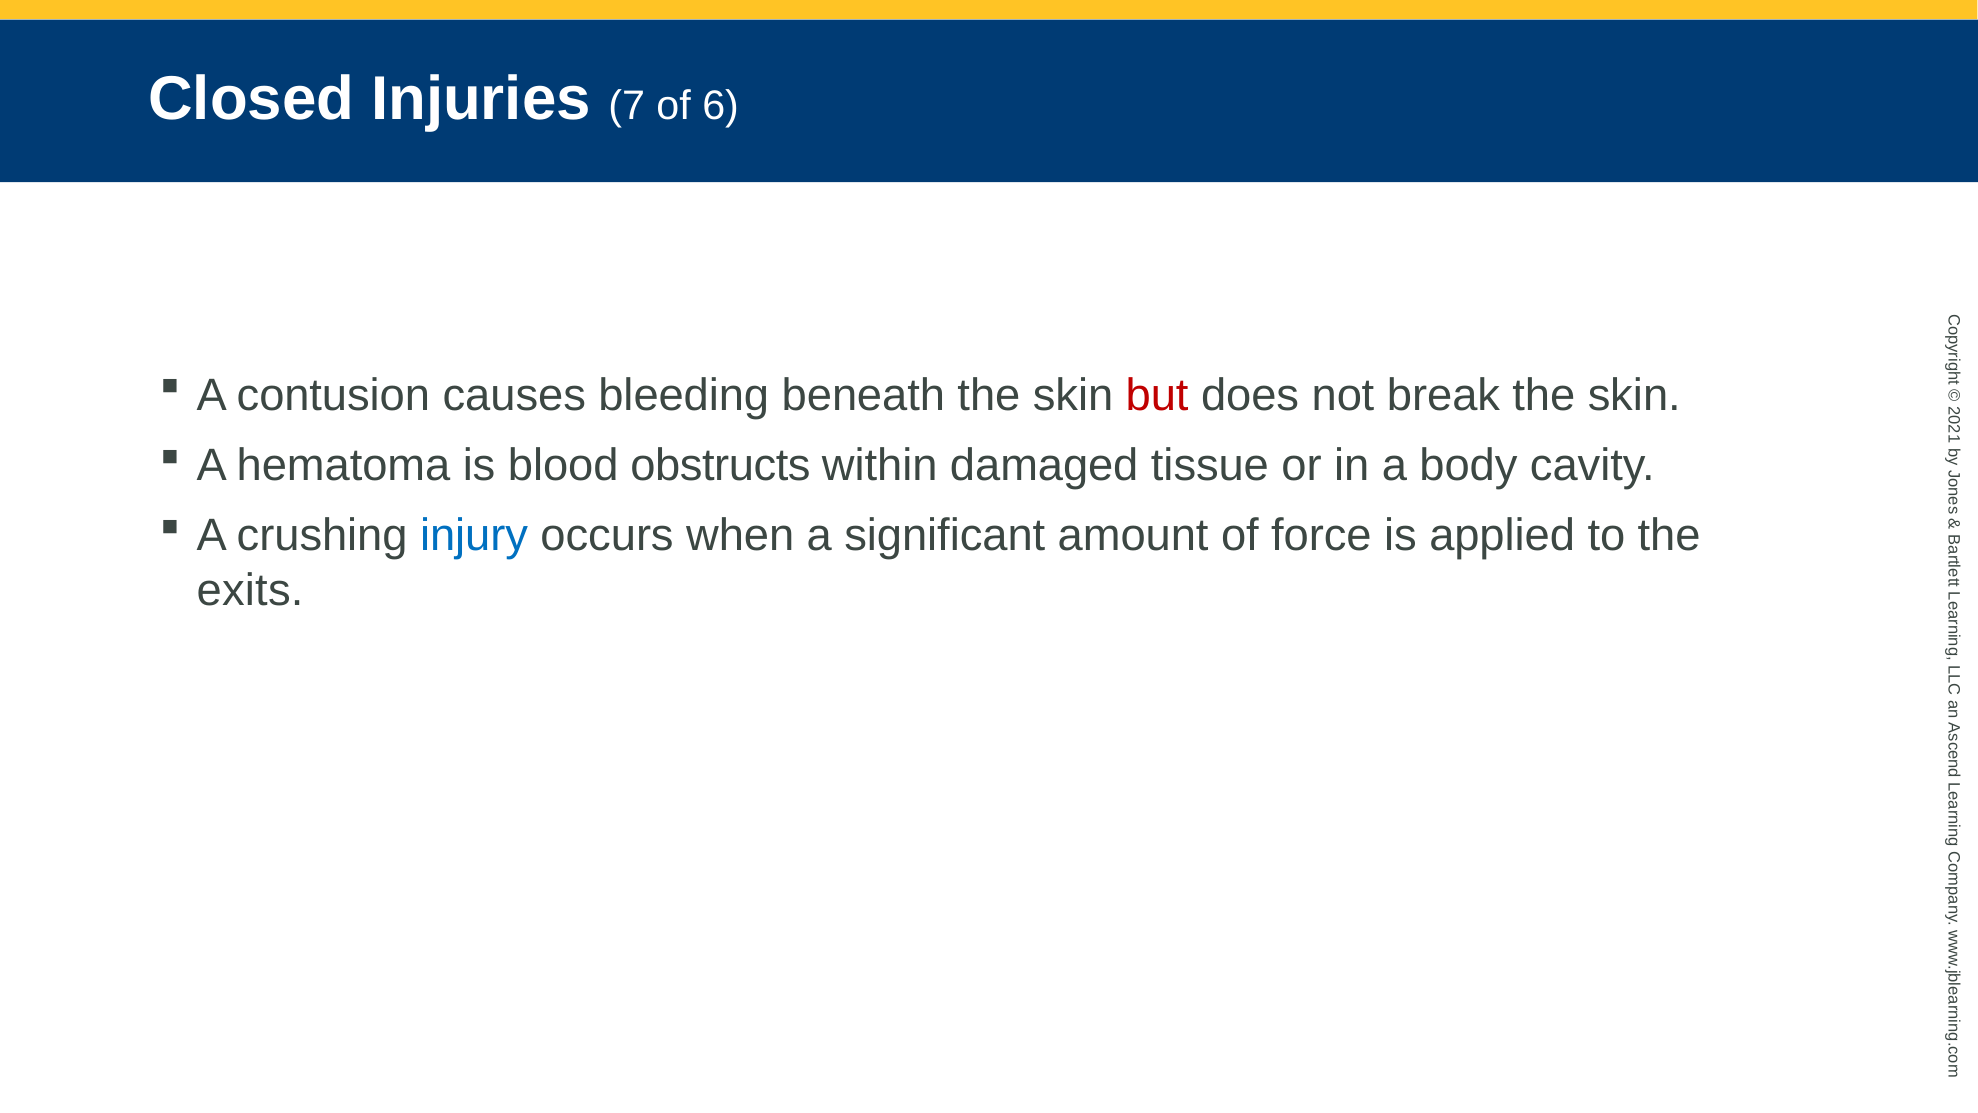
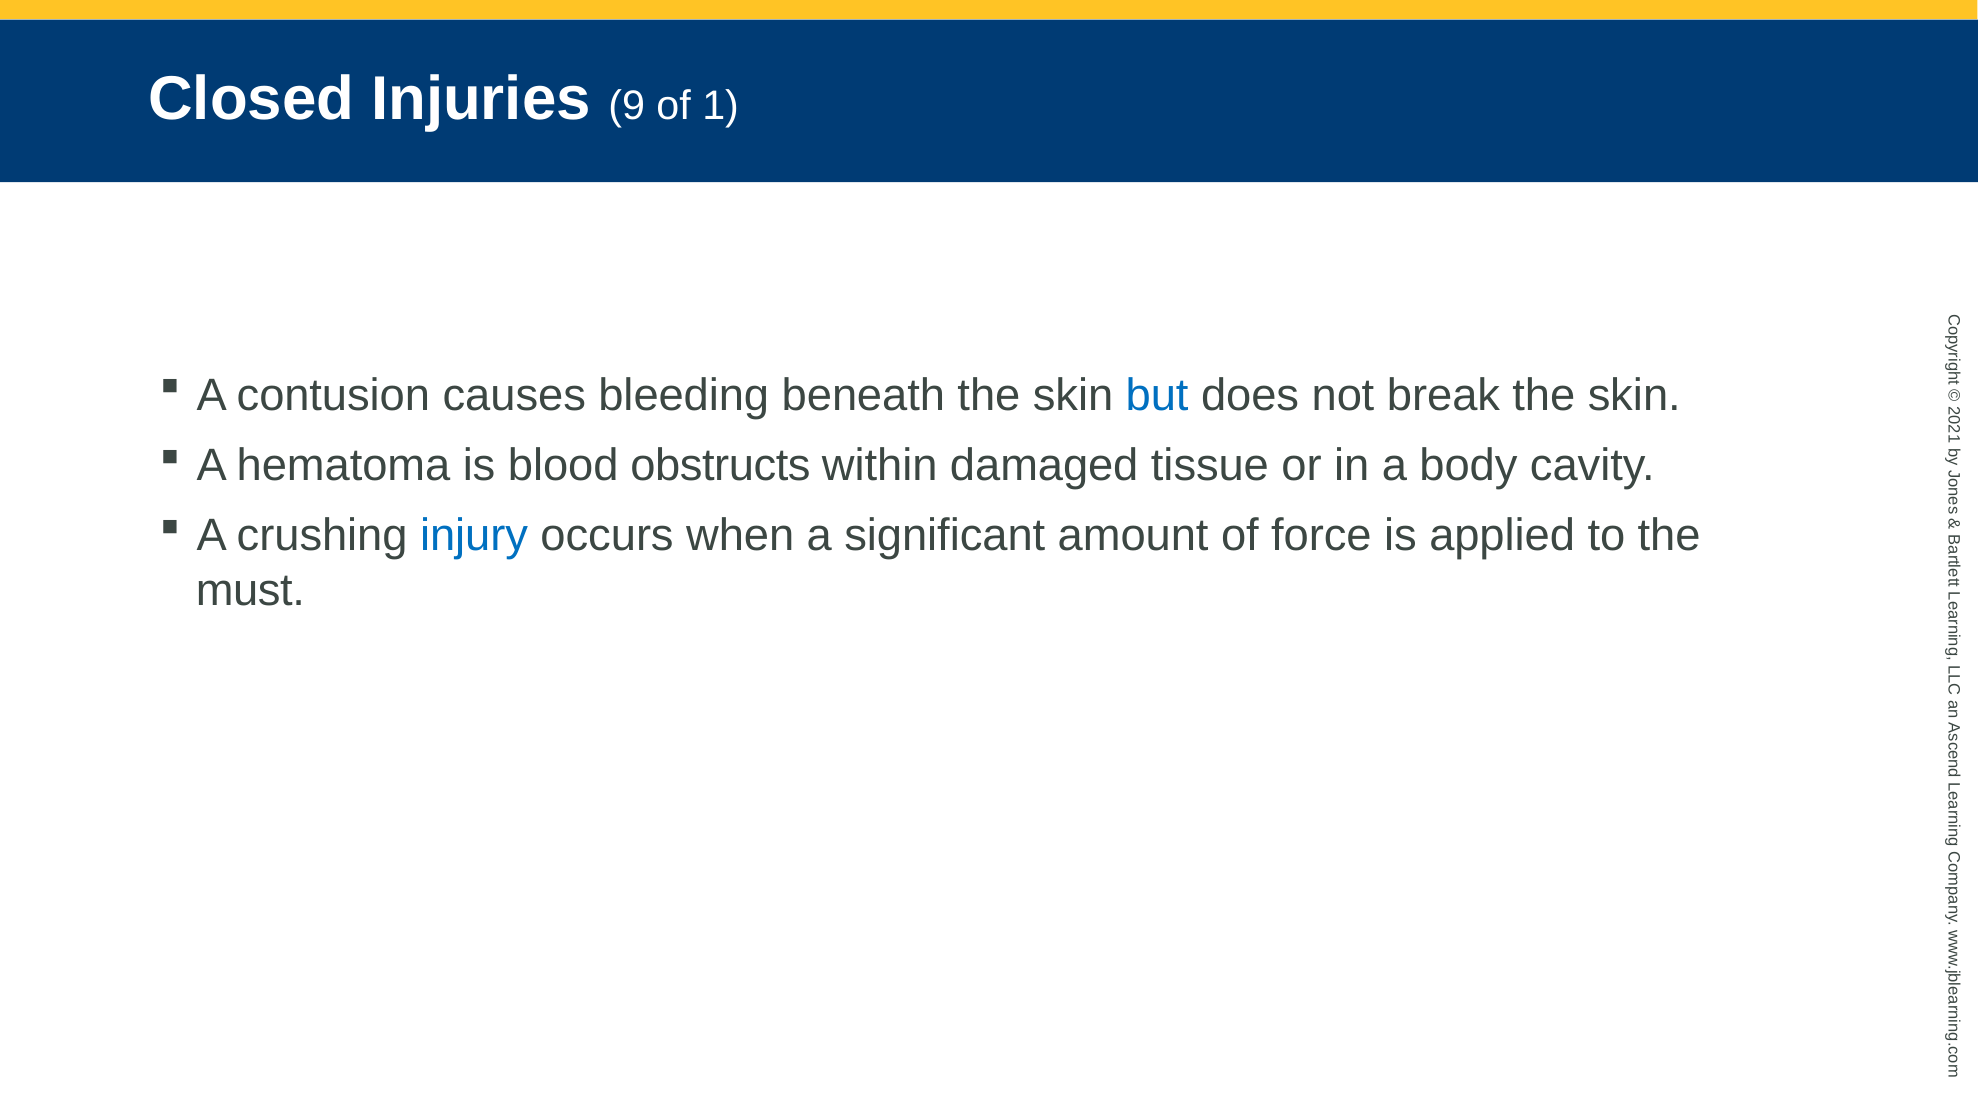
7: 7 -> 9 (627, 106)
of 6: 6 -> 1 (721, 106)
but colour: red -> blue (1157, 395)
exits: exits -> must (250, 590)
